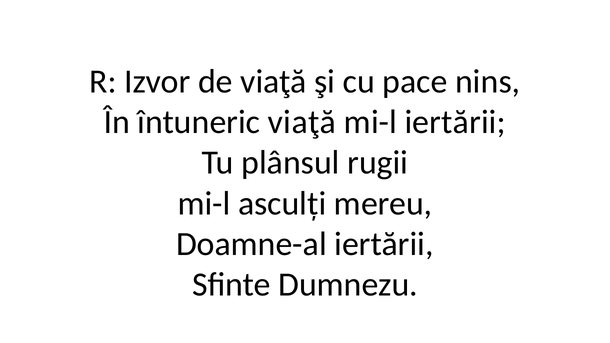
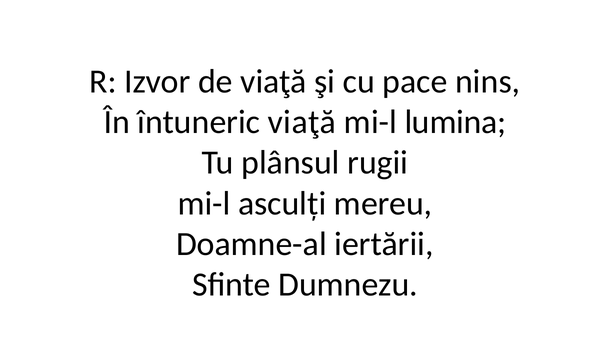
mi-l iertării: iertării -> lumina (455, 122)
